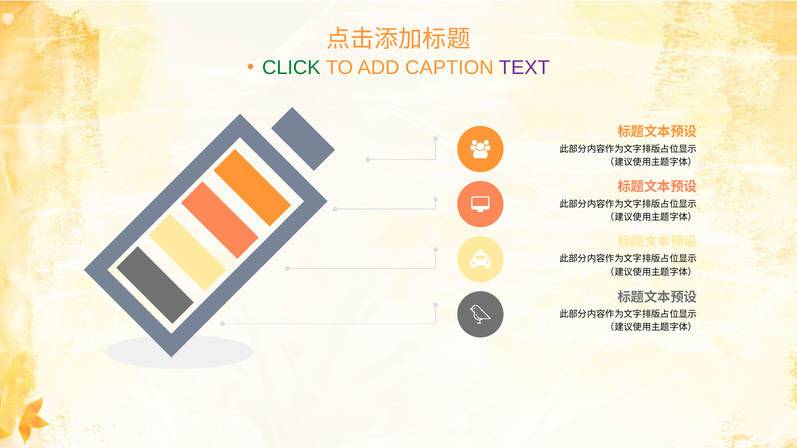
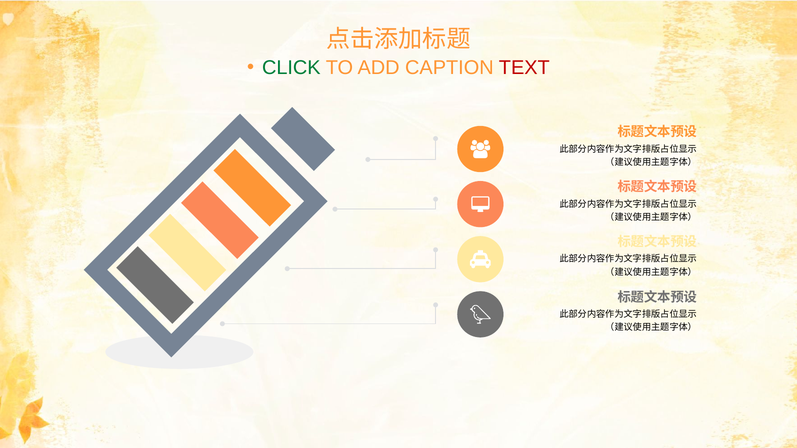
TEXT colour: purple -> red (524, 68)
